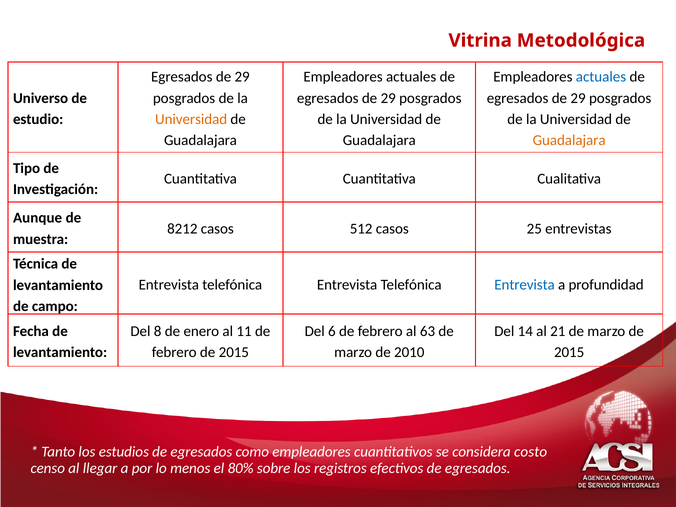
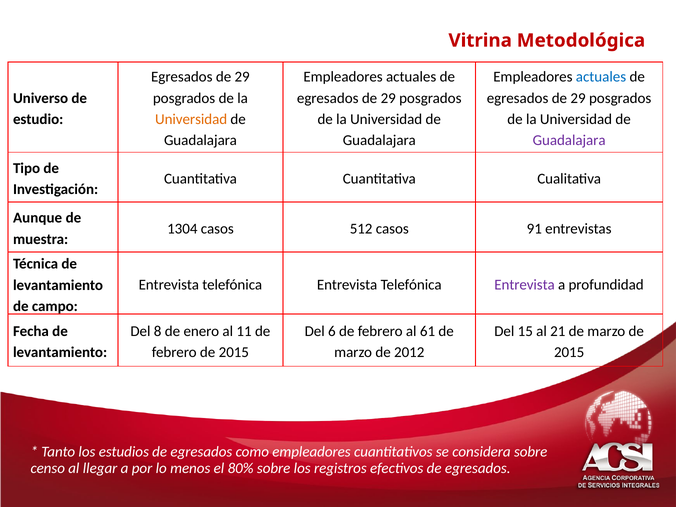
Guadalajara colour: orange -> purple (569, 140)
8212: 8212 -> 1304 (182, 229)
25: 25 -> 91 (534, 229)
Entrevista colour: blue -> purple (525, 285)
63: 63 -> 61 (428, 331)
14: 14 -> 15 (525, 331)
2010: 2010 -> 2012 (409, 352)
considera costo: costo -> sobre (531, 452)
